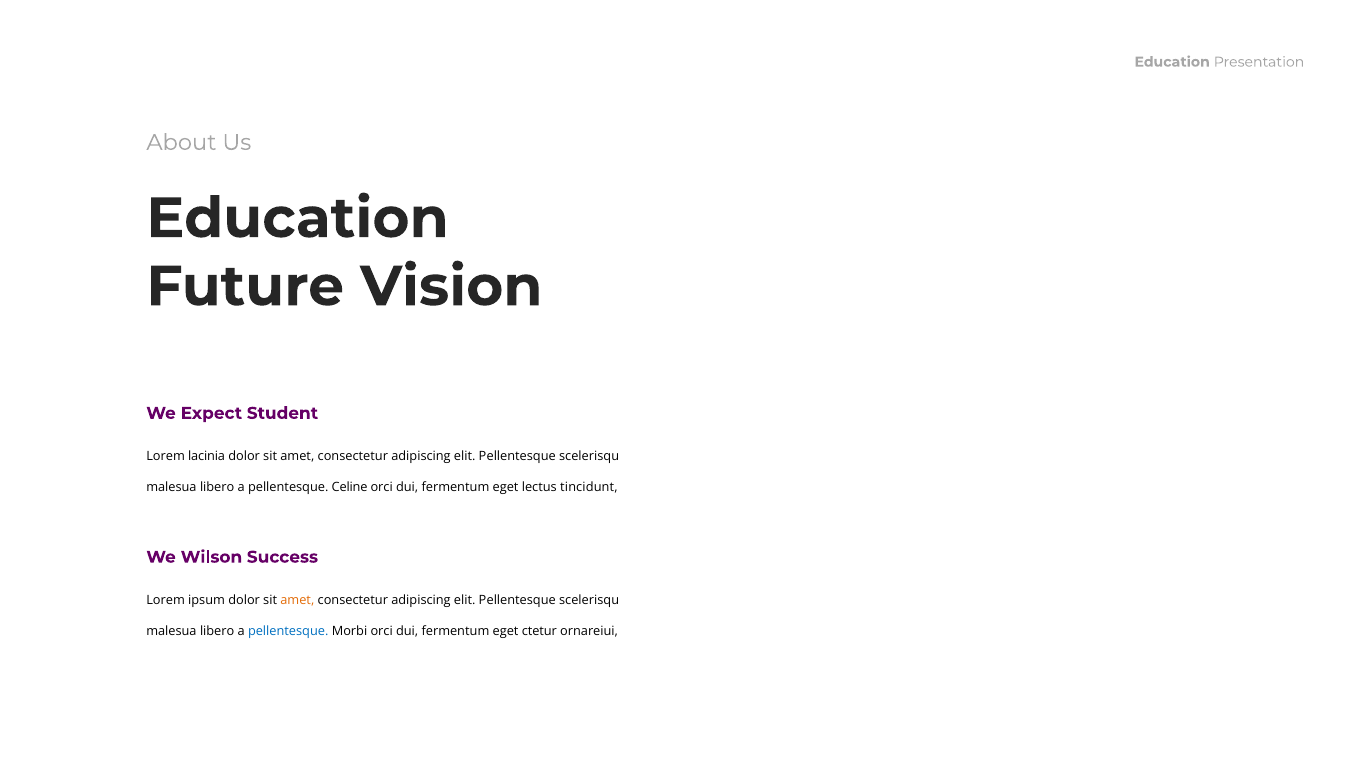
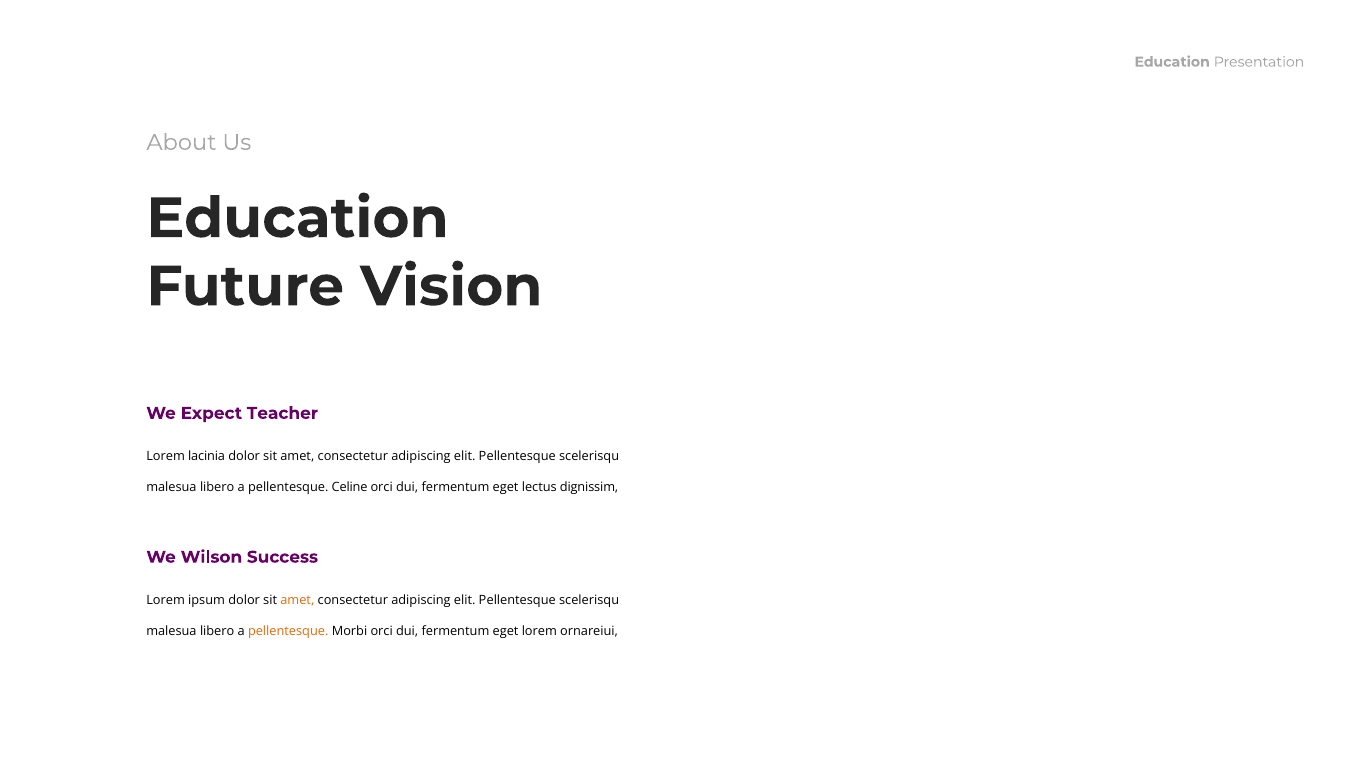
Student: Student -> Teacher (282, 413)
tincidunt: tincidunt -> dignissim (589, 488)
pellentesque colour: blue -> orange (288, 631)
eget ctetur: ctetur -> lorem (539, 631)
